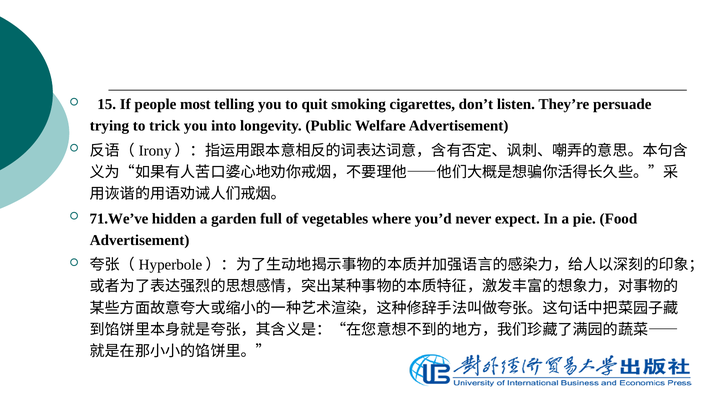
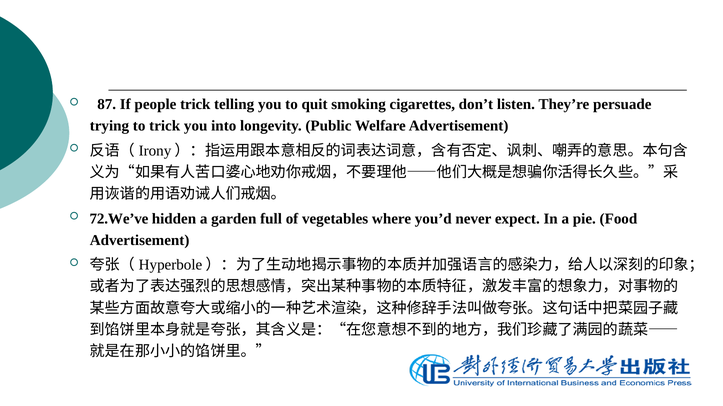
15: 15 -> 87 (107, 104)
people most: most -> trick (195, 104)
71.We’ve: 71.We’ve -> 72.We’ve (119, 219)
